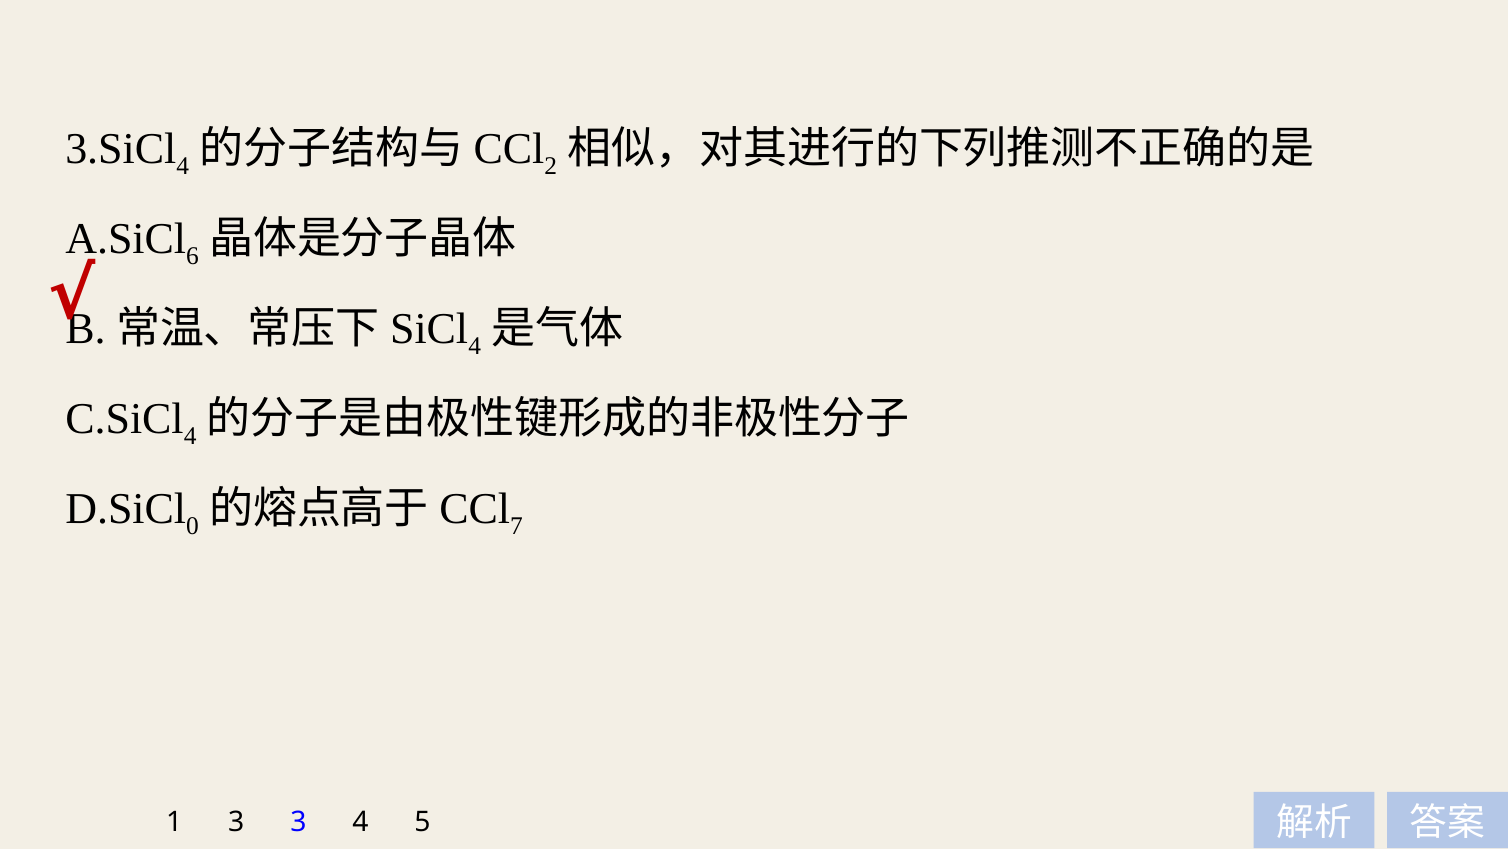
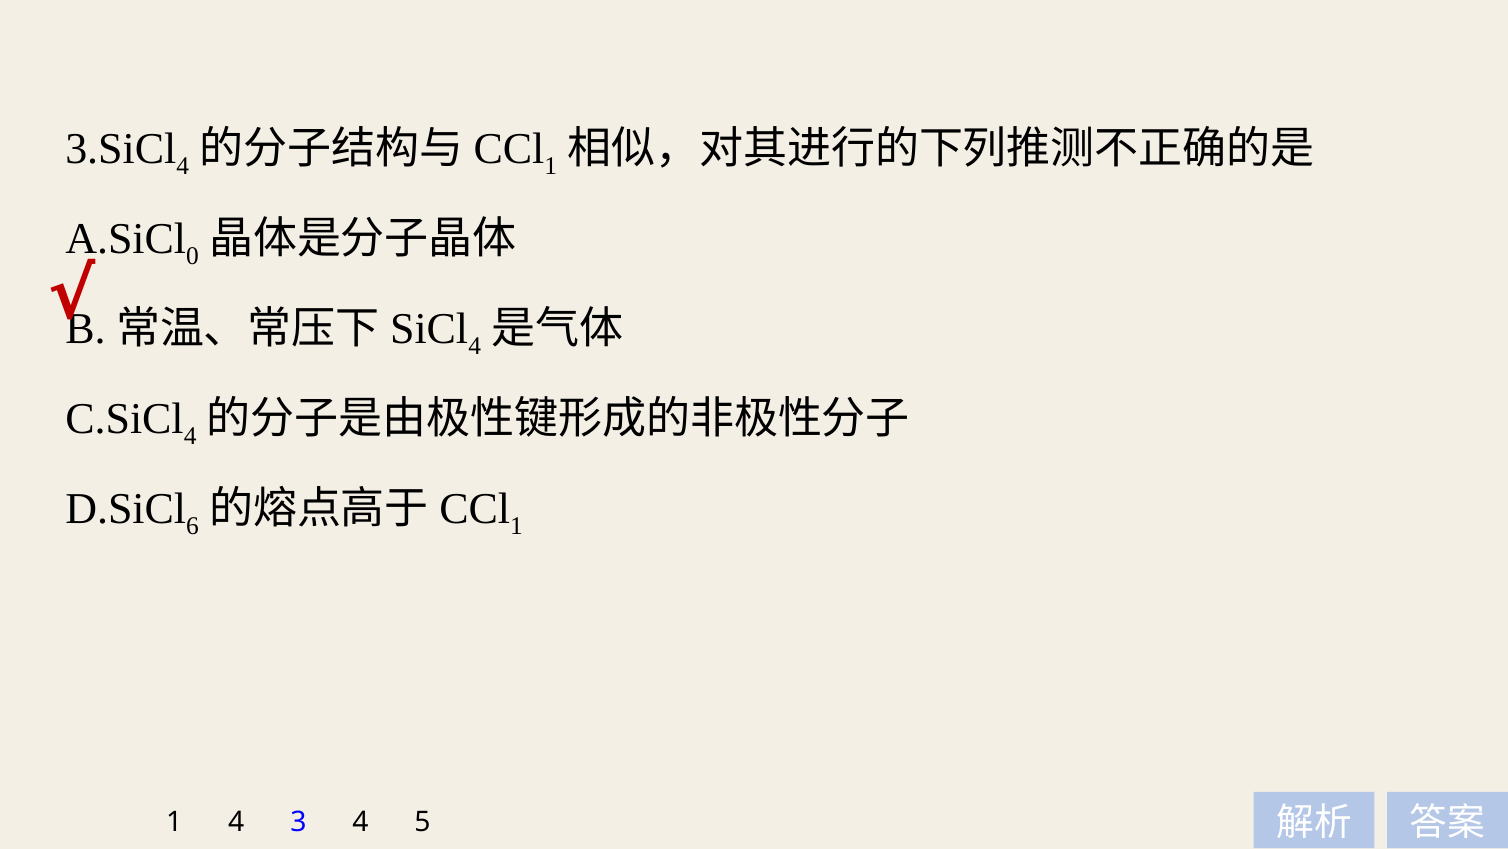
2: 2 -> 1 (551, 166)
6: 6 -> 0 (192, 256)
0: 0 -> 6 (192, 526)
7: 7 -> 1 (516, 526)
1 3: 3 -> 4 (236, 822)
